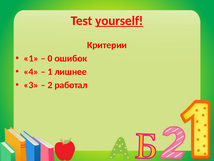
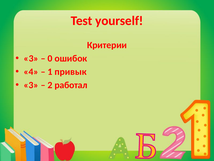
yourself underline: present -> none (119, 21)
1: 1 -> 3 (31, 58)
лишнее: лишнее -> привык (71, 72)
